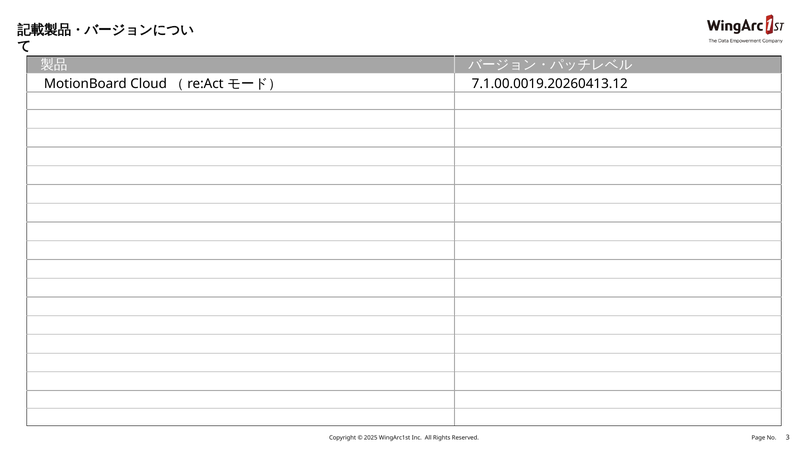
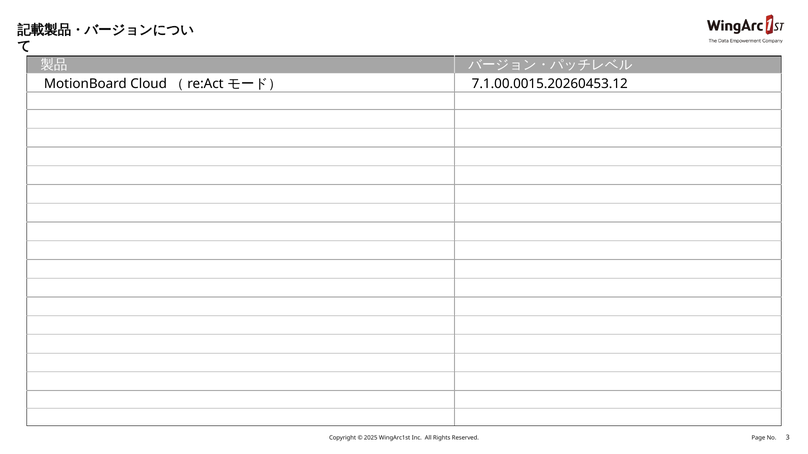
7.1.00.0019.20260413.12: 7.1.00.0019.20260413.12 -> 7.1.00.0015.20260453.12 (550, 84)
